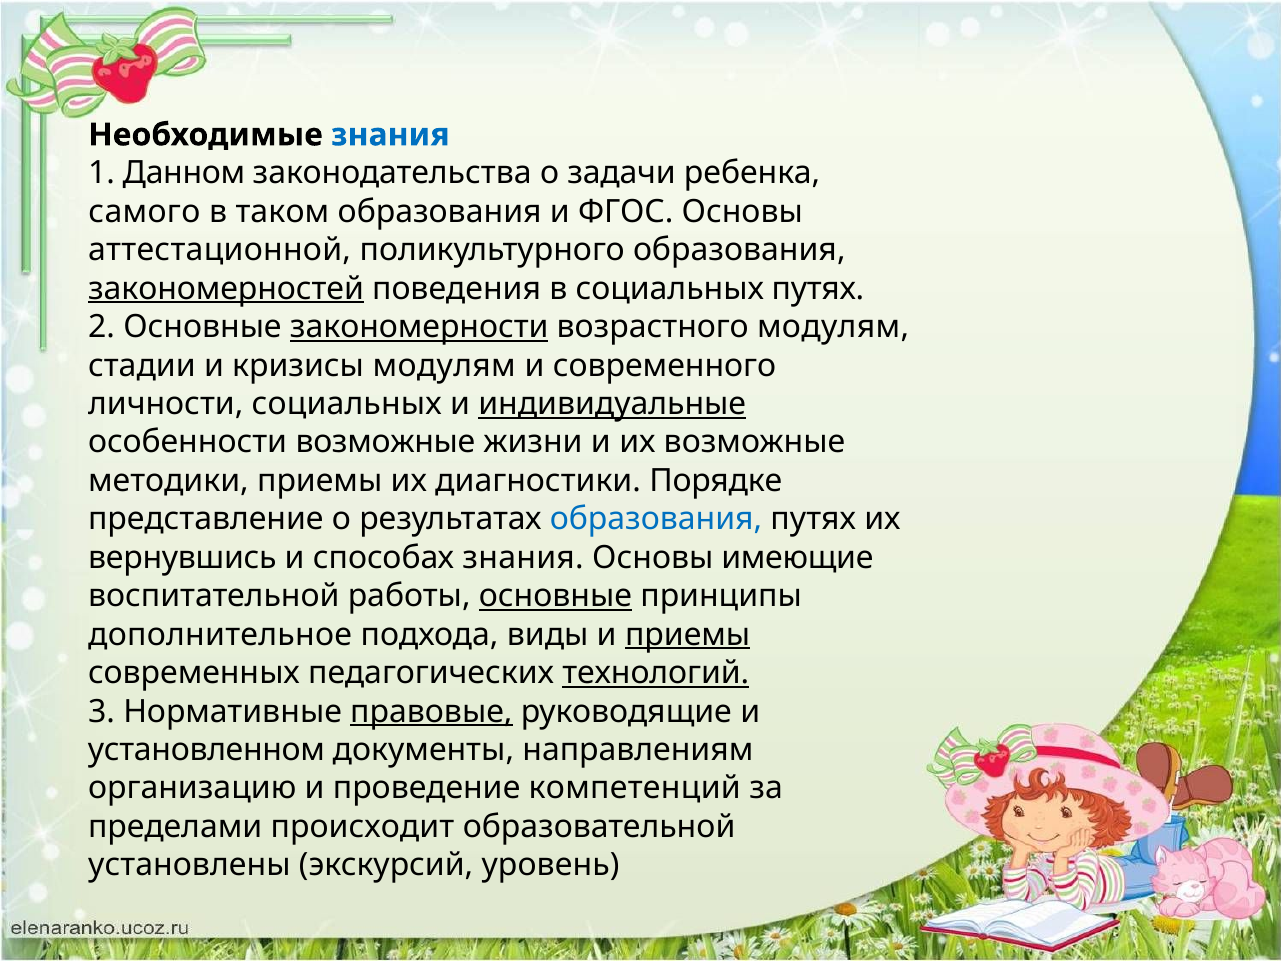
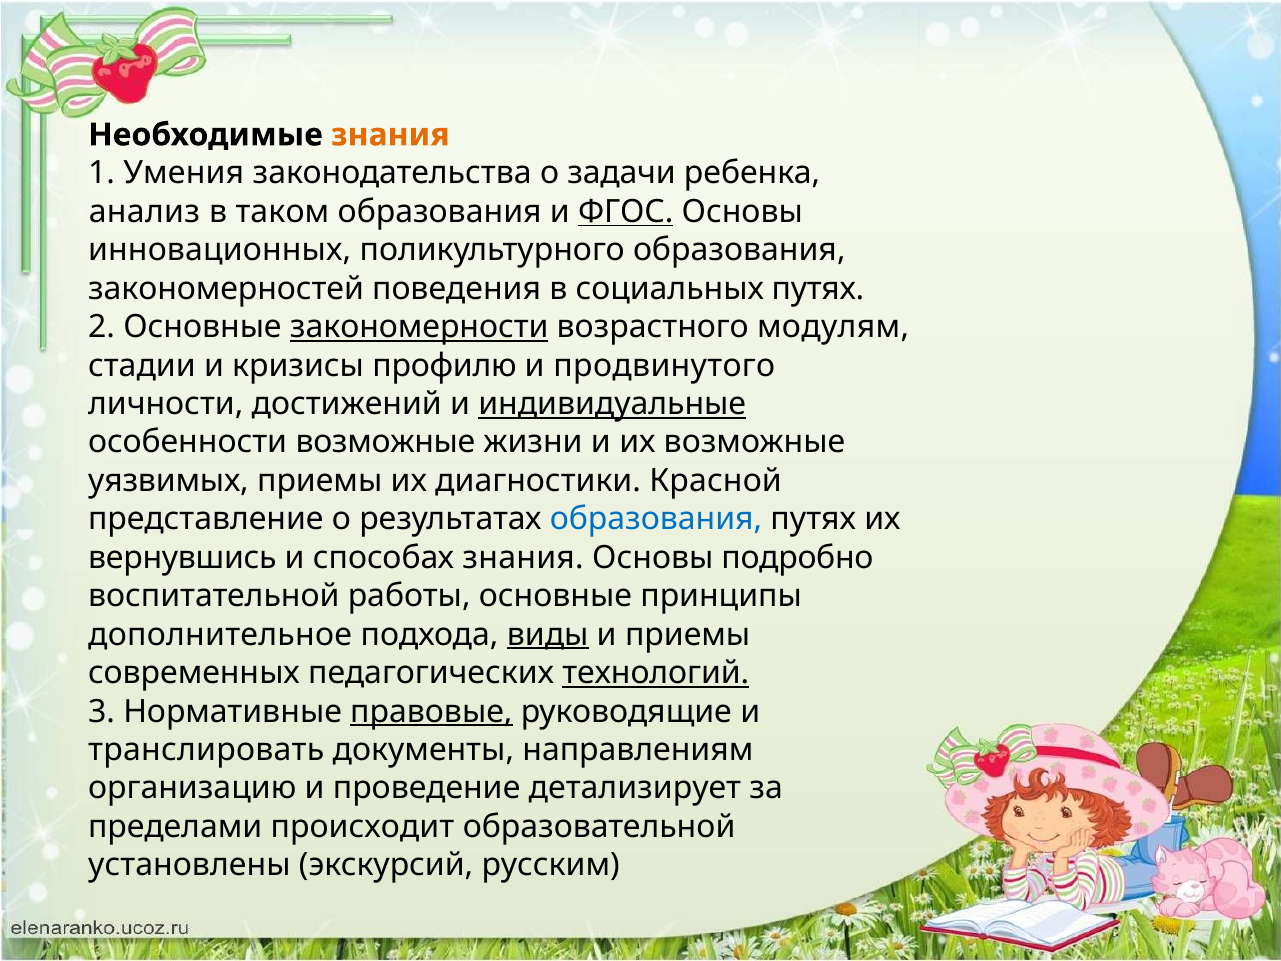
знания colour: blue -> orange (390, 135)
Данном: Данном -> Умения (184, 173)
самого: самого -> анализ (144, 212)
ФГОС underline: none -> present (626, 212)
аттестационной: аттестационной -> инновационных (220, 250)
закономерностей underline: present -> none (226, 289)
кризисы модулям: модулям -> профилю (445, 365)
современного: современного -> продвинутого (664, 365)
личности социальных: социальных -> достижений (347, 404)
методики: методики -> уязвимых (168, 481)
Порядке: Порядке -> Красной (716, 481)
имеющие: имеющие -> подробно (797, 558)
основные underline: present -> none (555, 596)
виды underline: none -> present (548, 634)
приемы underline: present -> none (688, 634)
установленном: установленном -> транслировать (206, 750)
компетенций: компетенций -> детализирует (635, 788)
уровень: уровень -> русским (551, 865)
